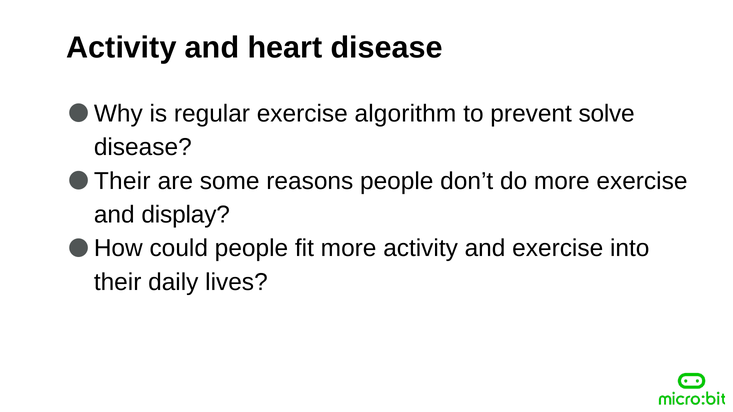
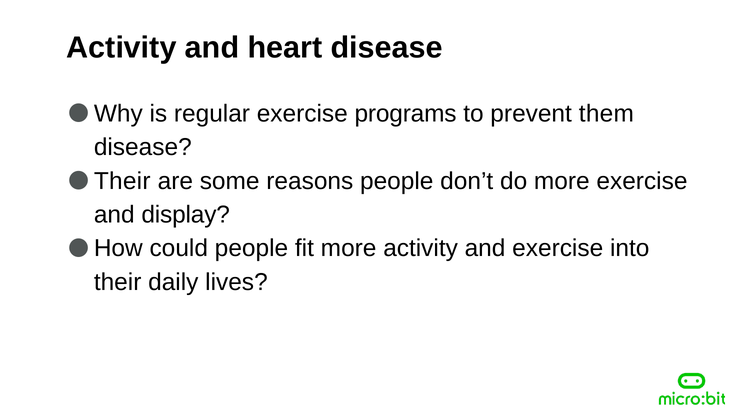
algorithm: algorithm -> programs (406, 114)
solve: solve -> them (606, 114)
